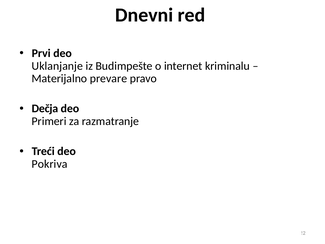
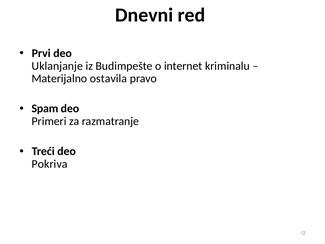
prevare: prevare -> ostavila (108, 78)
Dečja: Dečja -> Spam (45, 108)
